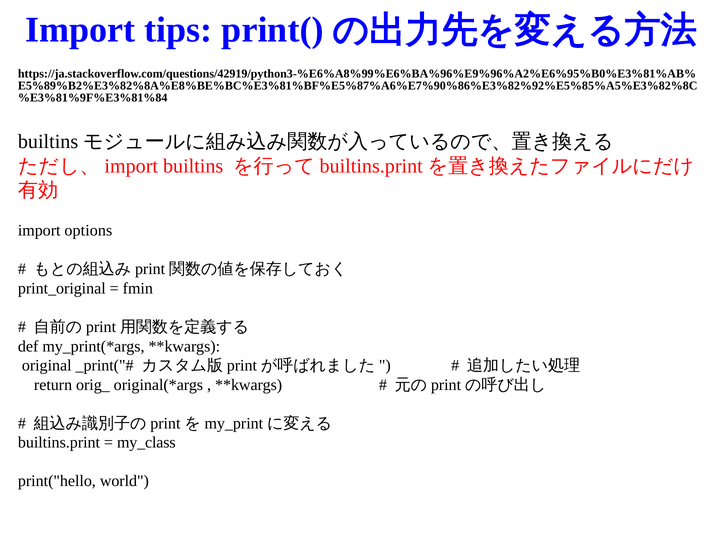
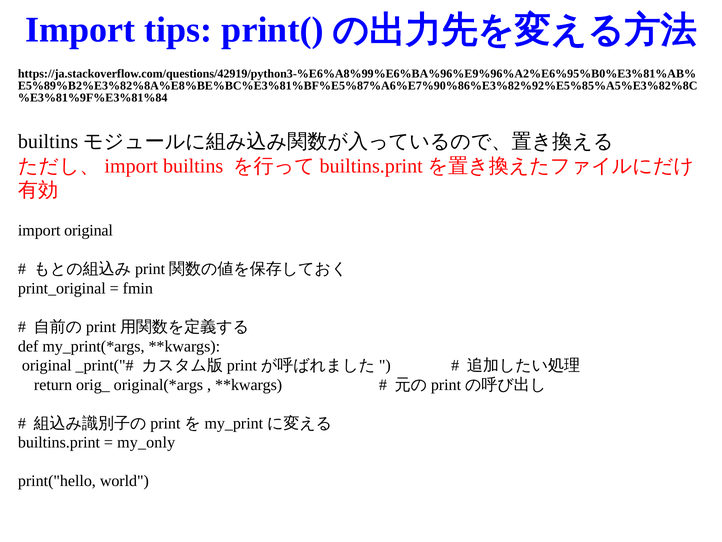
import options: options -> original (89, 230)
my_class: my_class -> my_only (146, 442)
